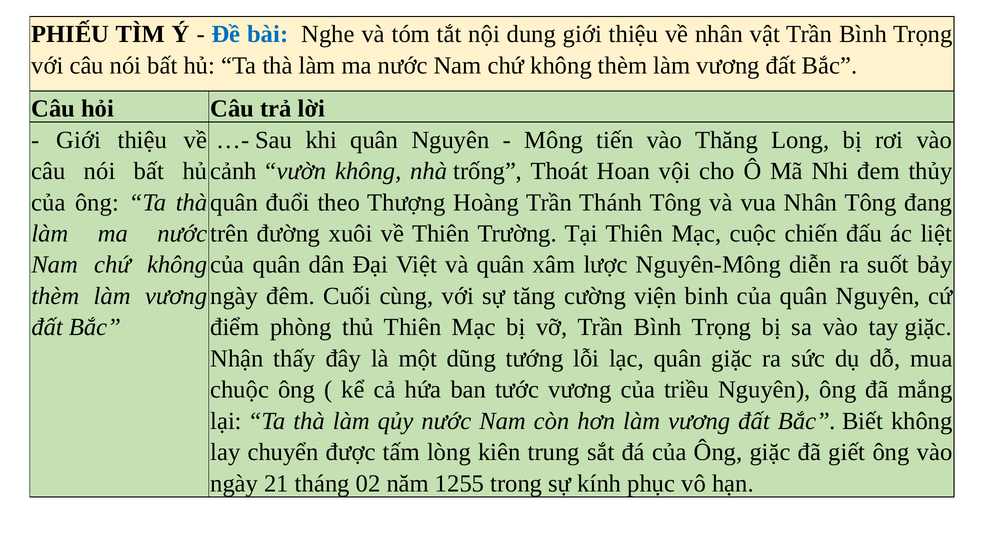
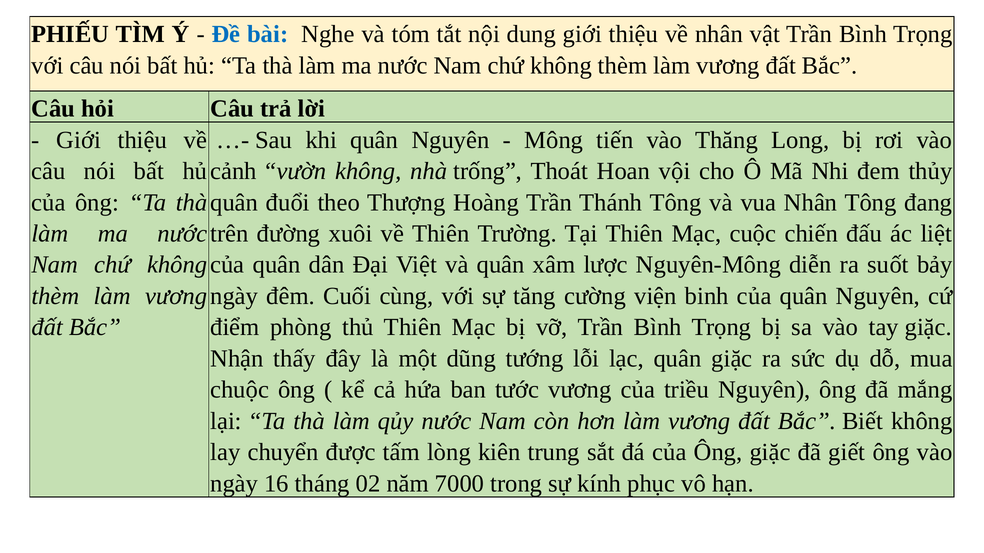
21: 21 -> 16 (276, 484)
1255: 1255 -> 7000 (460, 484)
